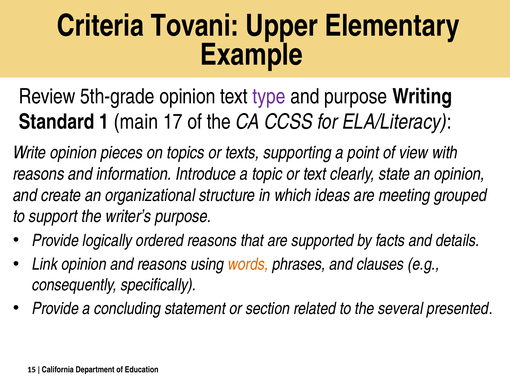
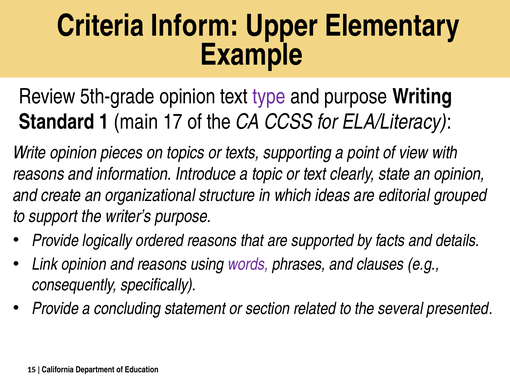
Tovani: Tovani -> Inform (195, 26)
meeting: meeting -> editorial (404, 196)
words colour: orange -> purple (248, 265)
